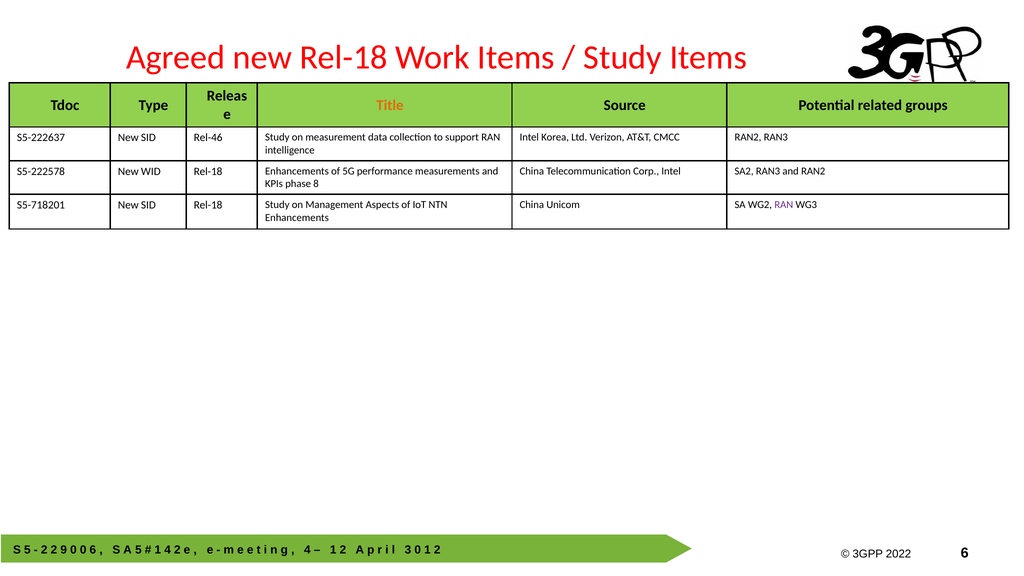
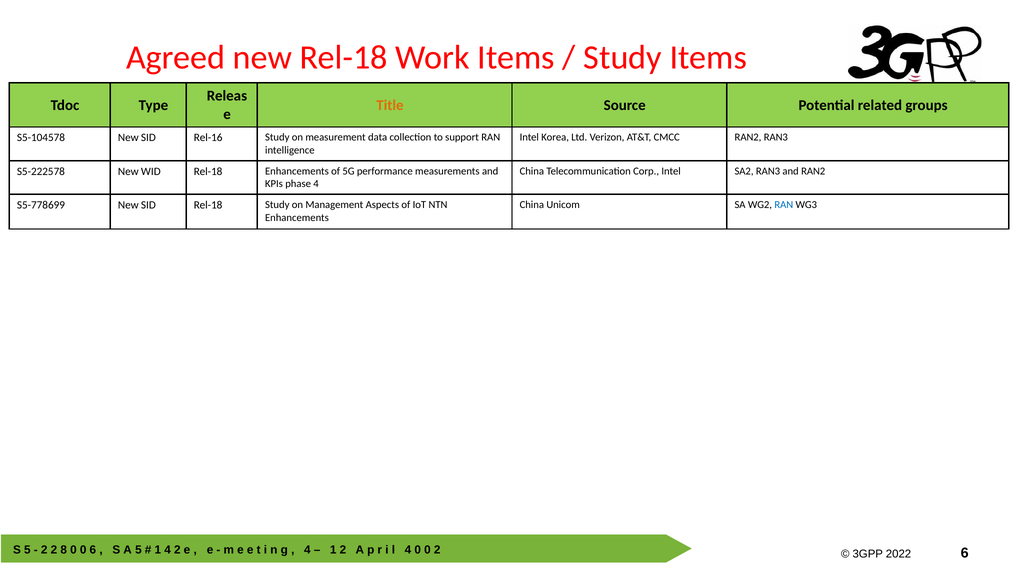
S5-222637: S5-222637 -> S5-104578 (41, 138)
Rel-46: Rel-46 -> Rel-16 (208, 138)
phase 8: 8 -> 4 (316, 184)
RAN colour: purple -> blue (784, 205)
S5-718201: S5-718201 -> S5-778699 (41, 205)
9: 9 -> 8 (64, 550)
3: 3 -> 4 (408, 550)
1: 1 -> 0 (427, 550)
